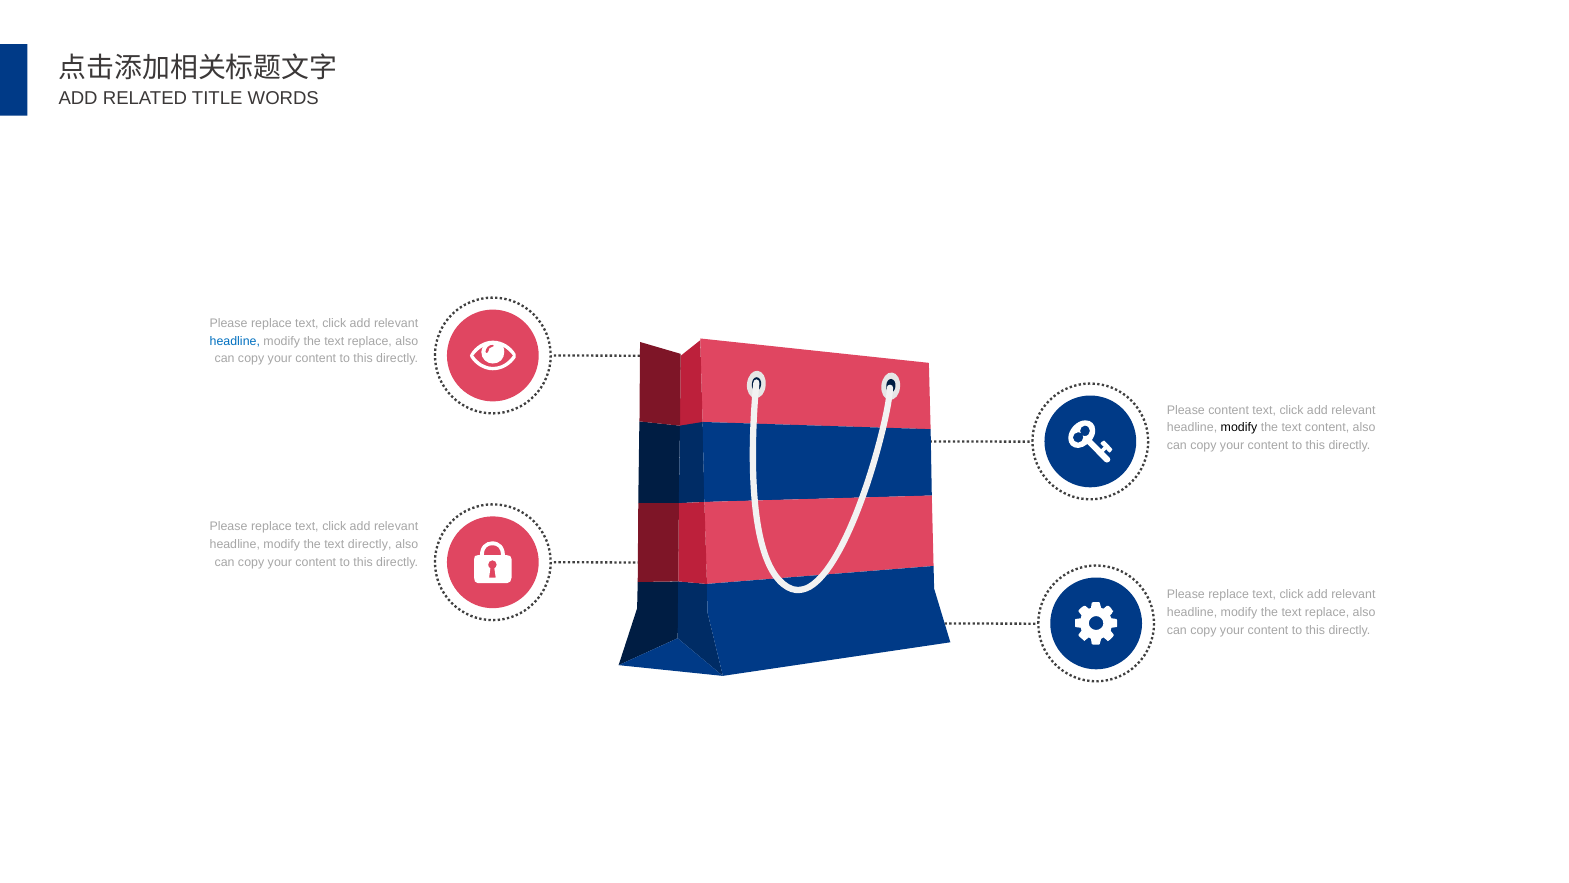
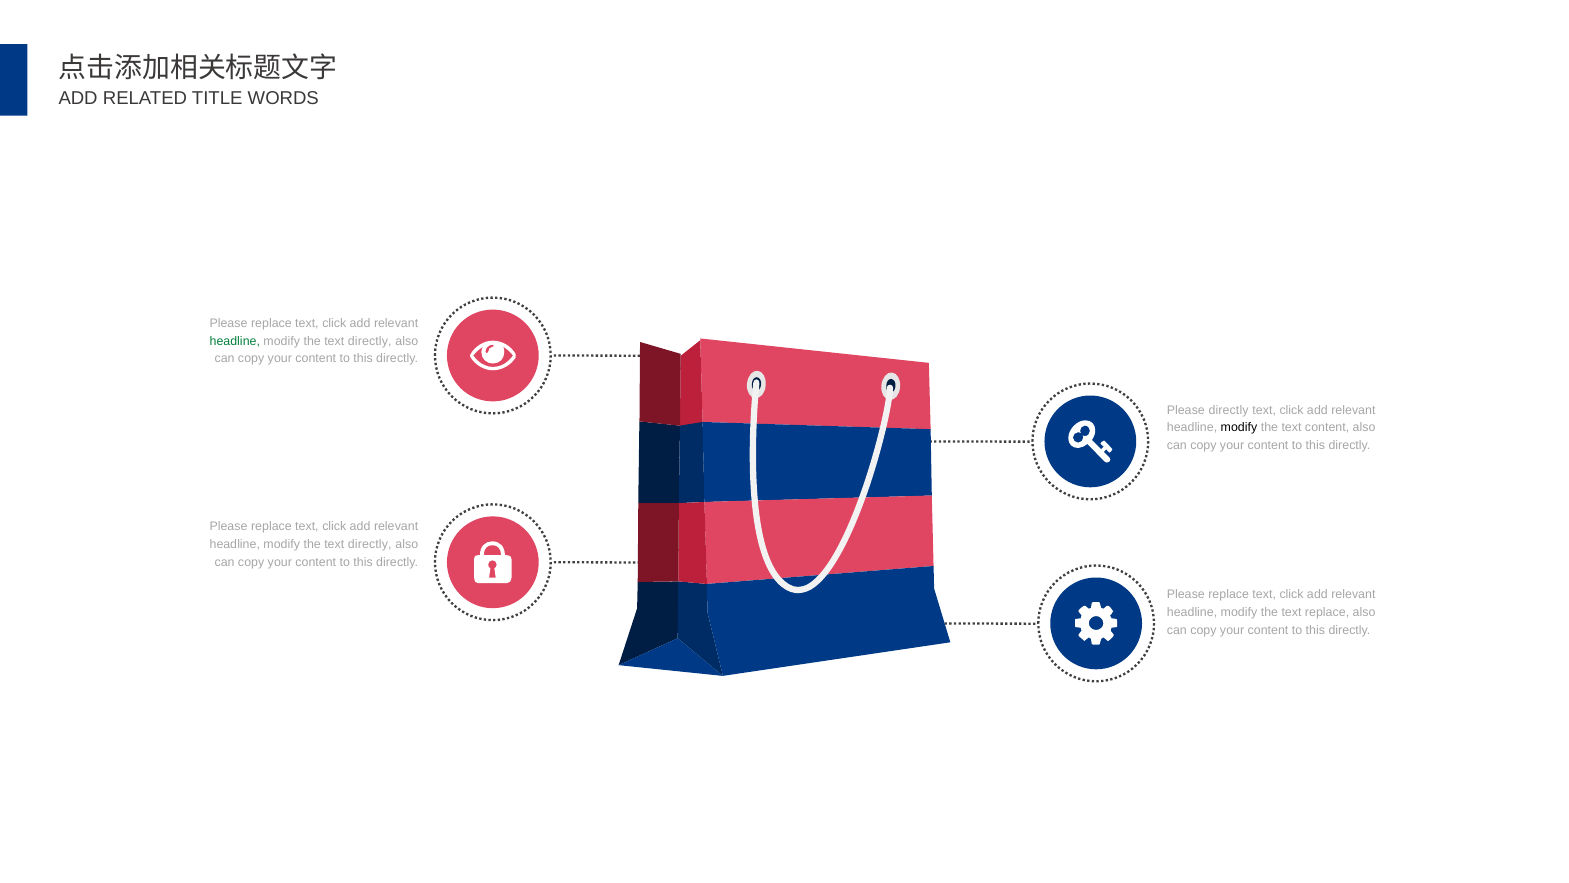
headline colour: blue -> green (235, 341)
replace: replace -> directly (370, 341)
Please content: content -> directly (1229, 410)
